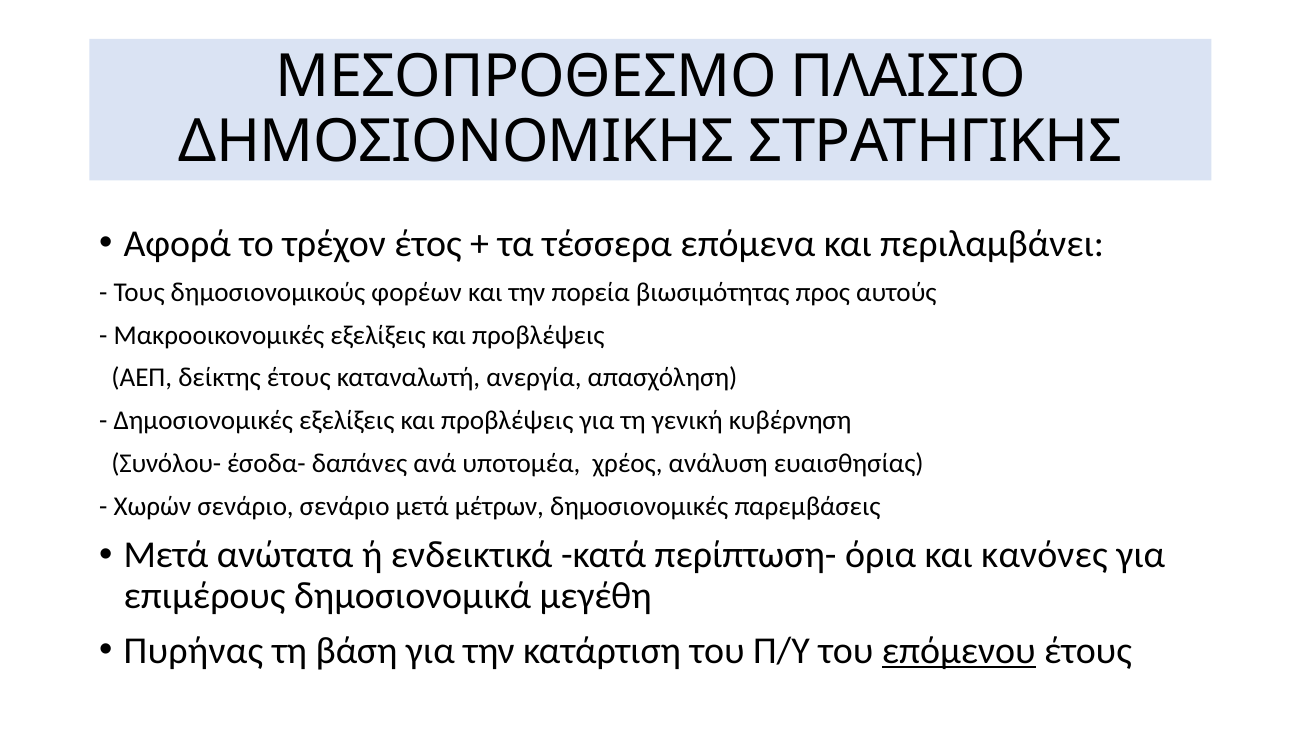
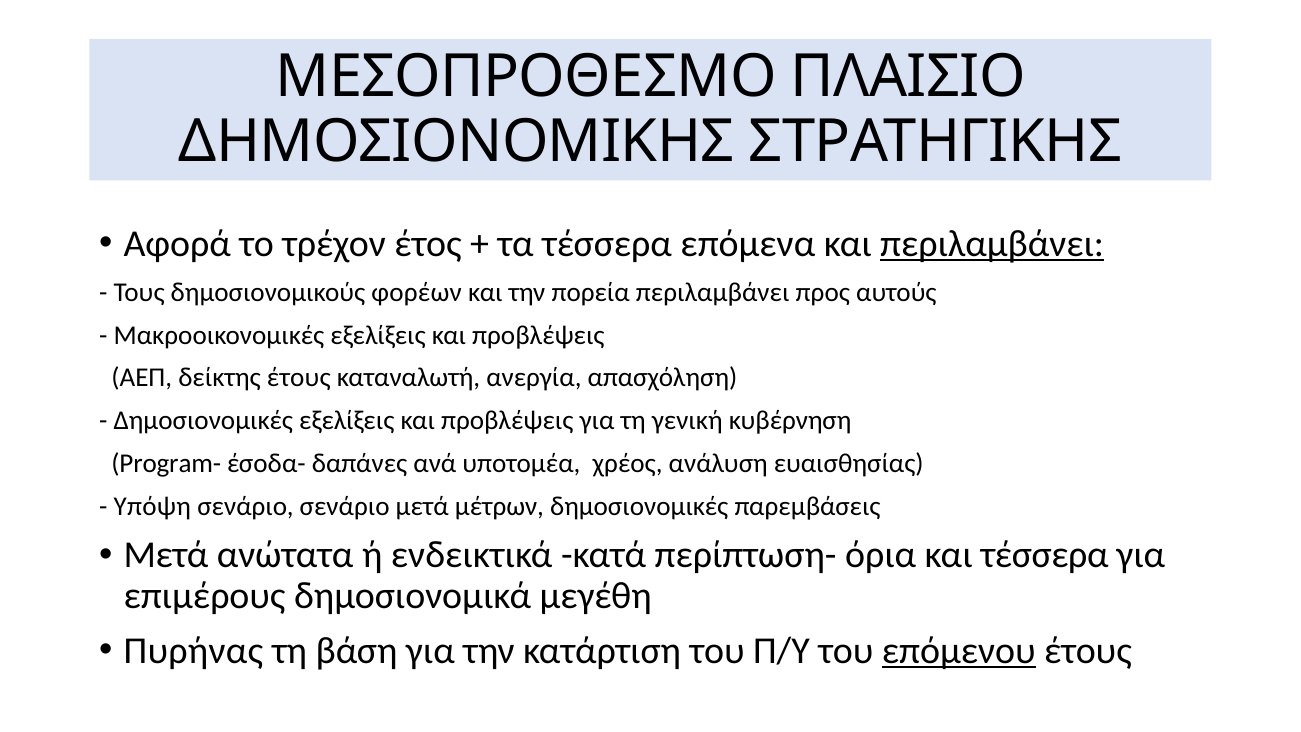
περιλαμβάνει underline: none -> present (992, 243)
πορεία βιωσιμότητας: βιωσιμότητας -> περιλαμβάνει (713, 292)
Συνόλου-: Συνόλου- -> Program- (166, 464)
Χωρών: Χωρών -> Υπόψη (152, 506)
και κανόνες: κανόνες -> τέσσερα (1045, 555)
